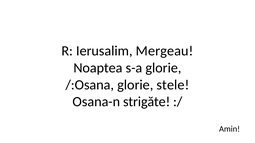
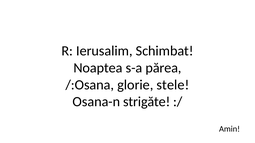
Mergeau: Mergeau -> Schimbat (165, 51)
s-a glorie: glorie -> părea (164, 68)
